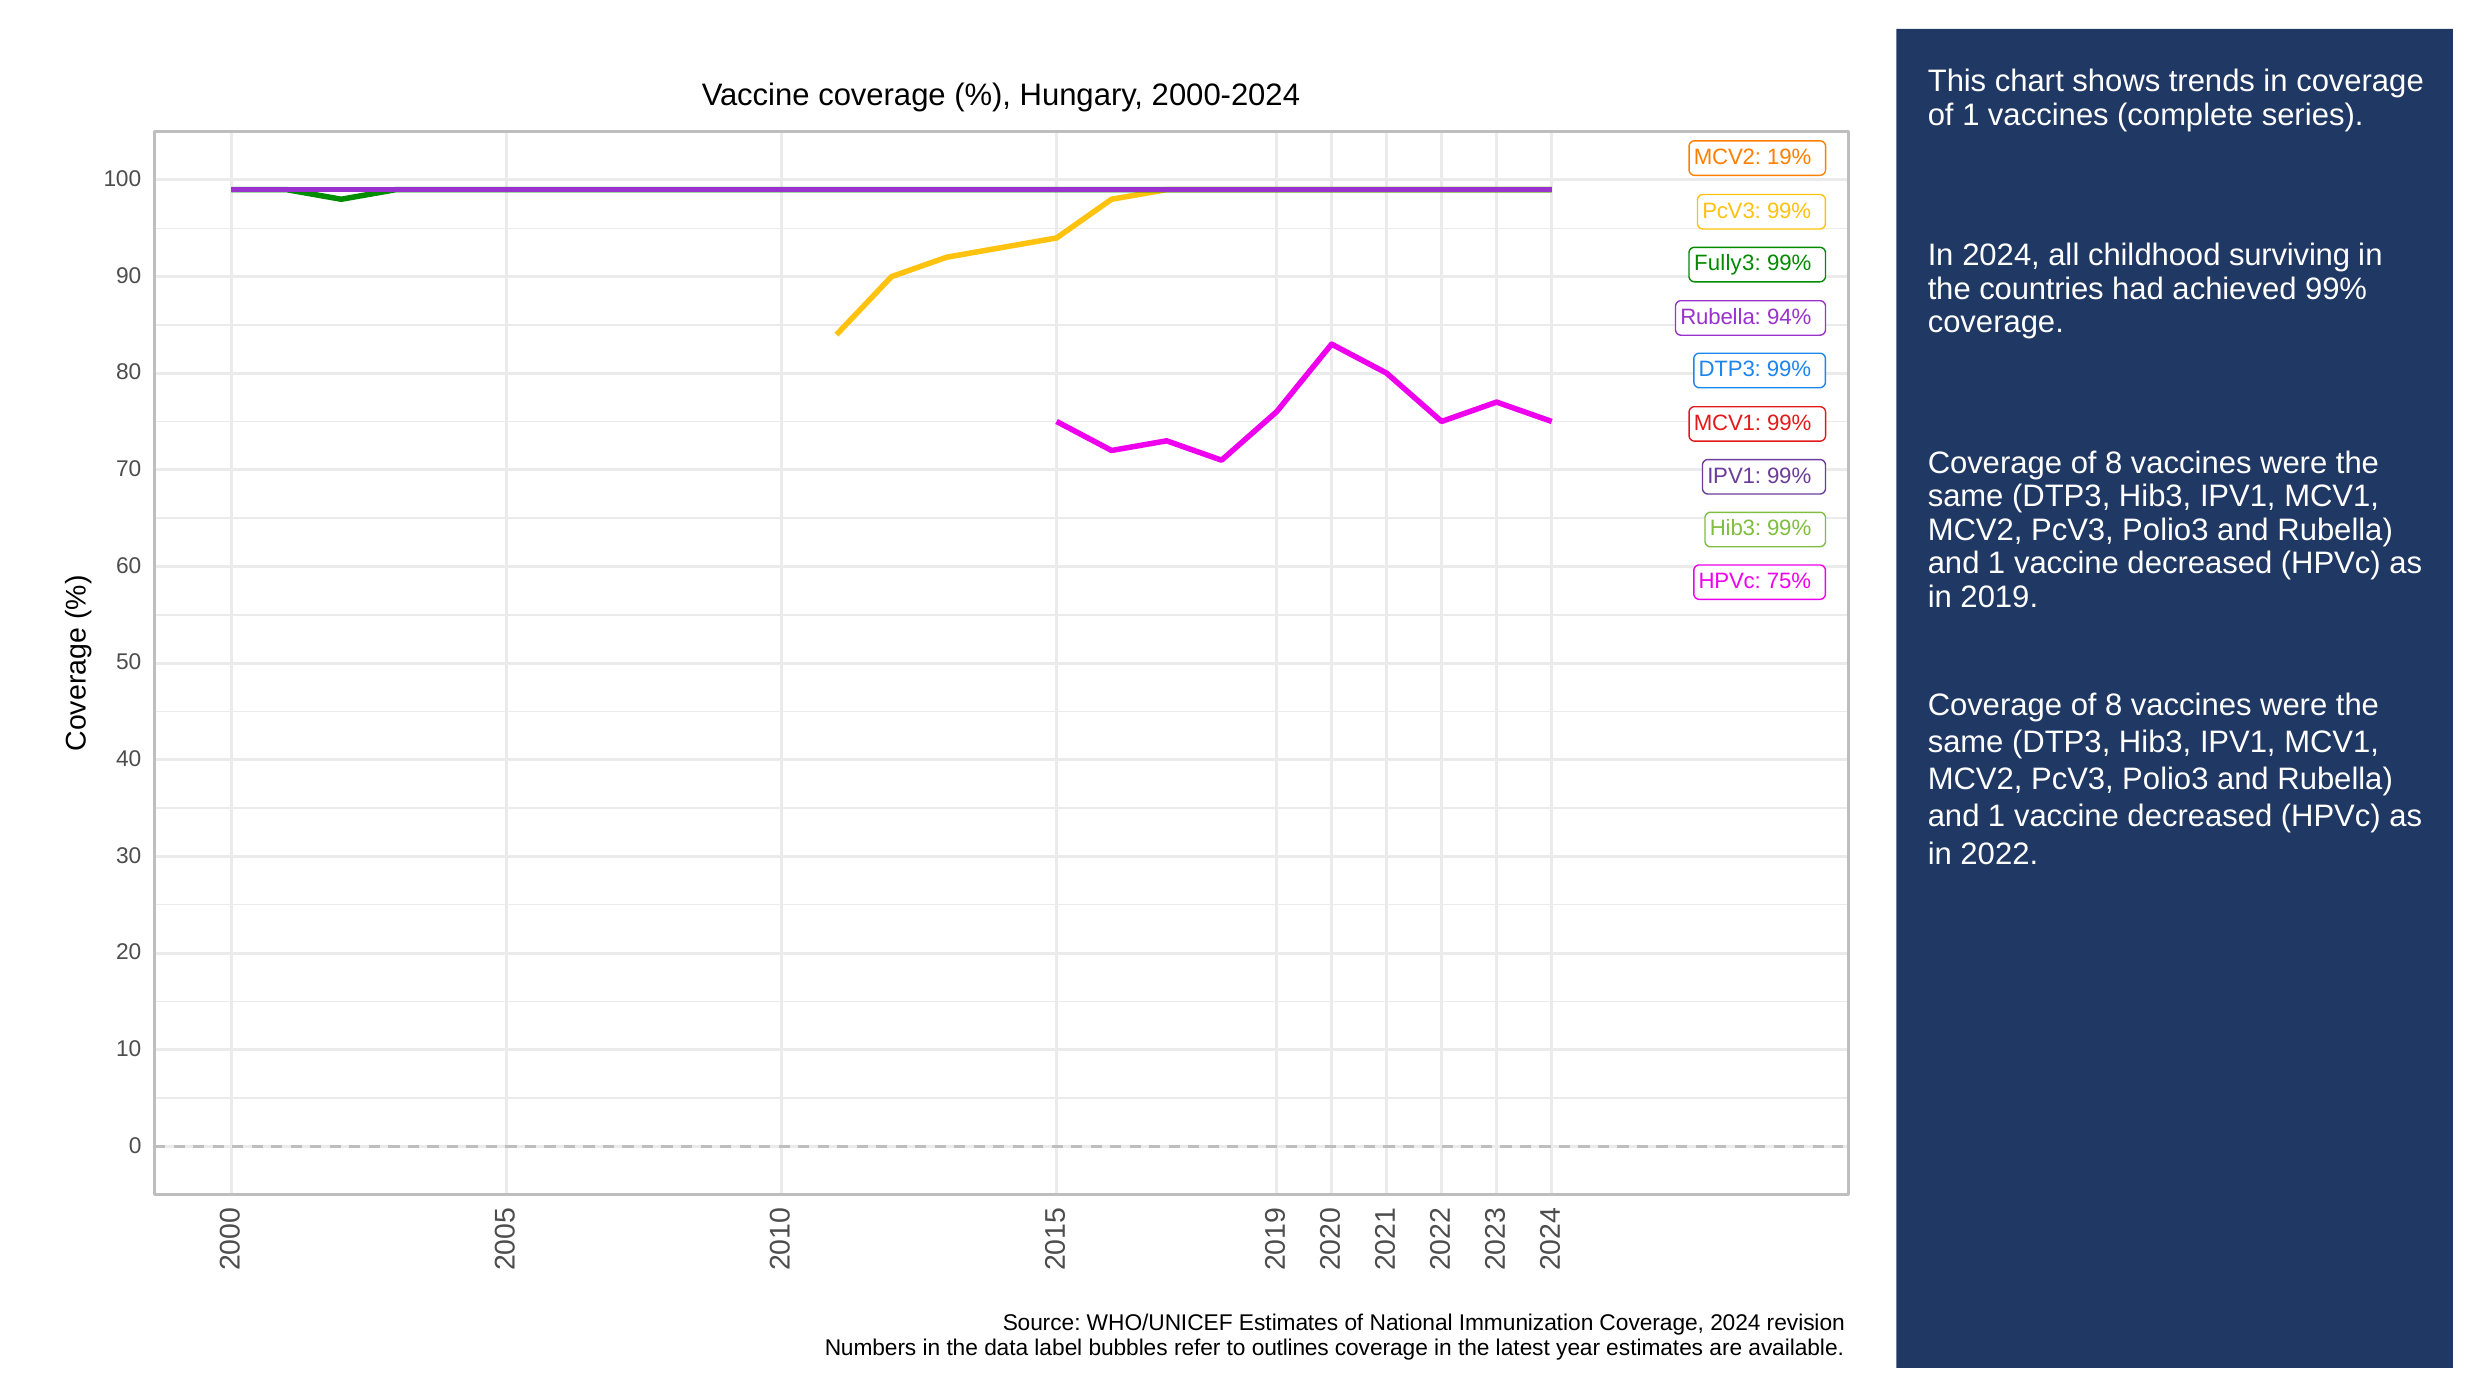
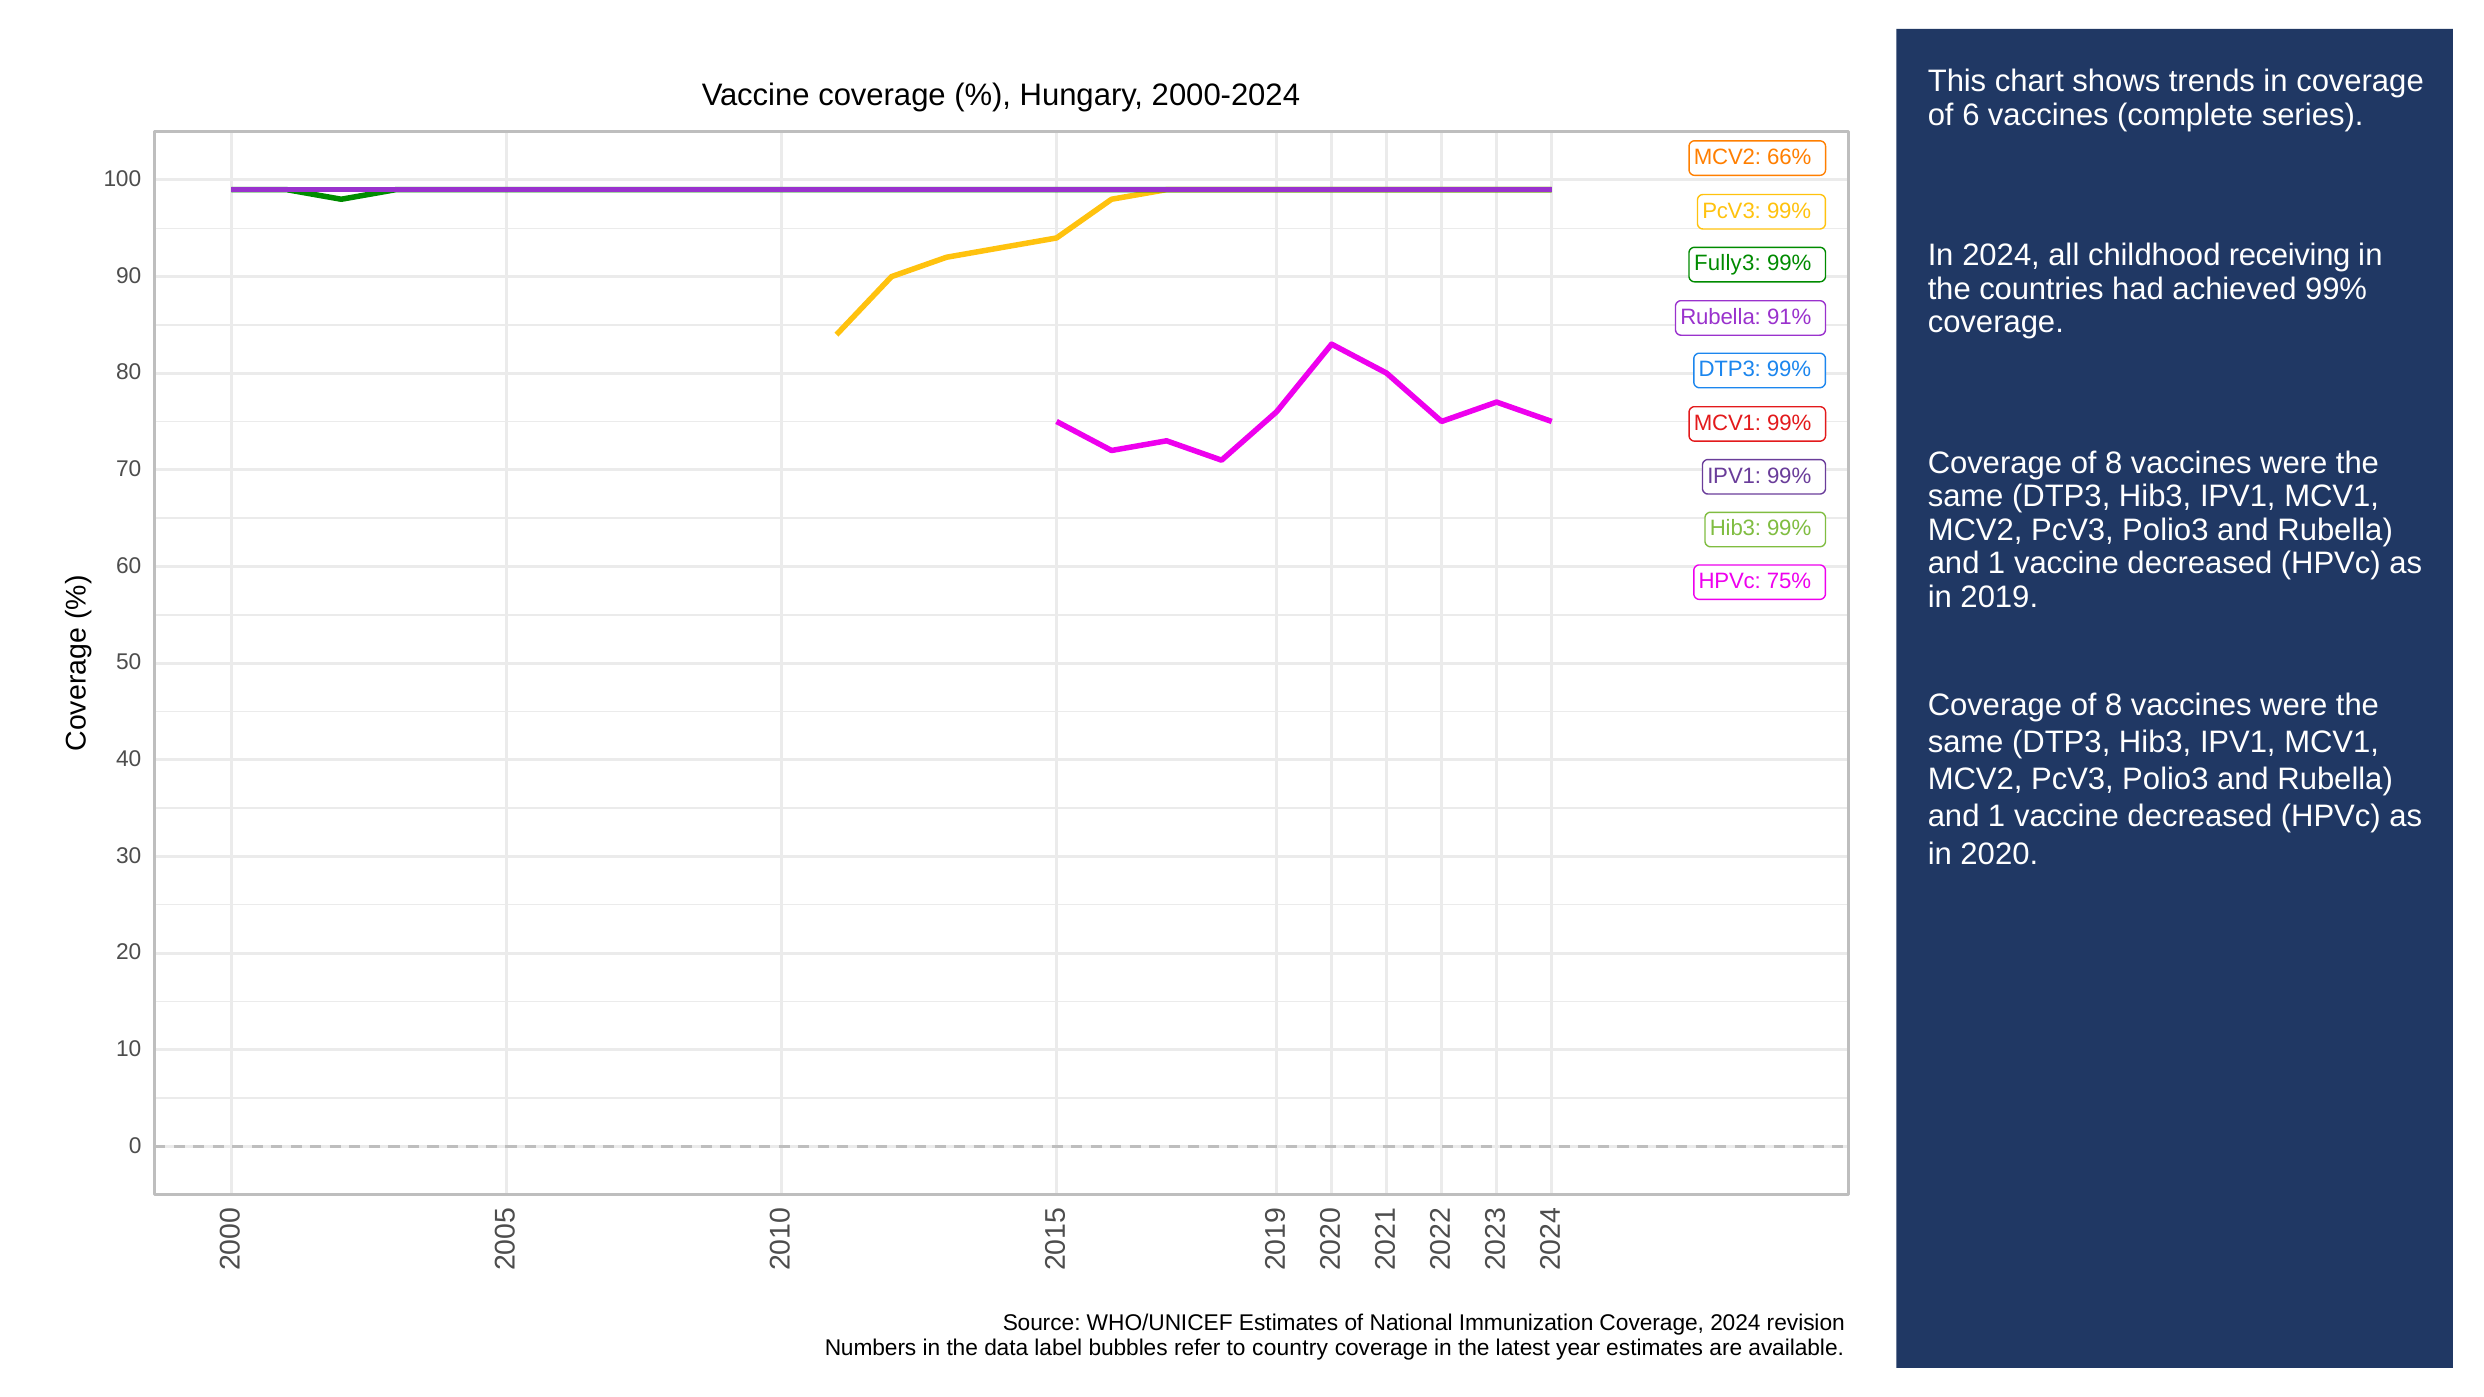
of 1: 1 -> 6 (1971, 115)
19%: 19% -> 66% (1789, 157)
surviving: surviving -> receiving (2290, 256)
94%: 94% -> 91% (1789, 317)
2022: 2022 -> 2020 (1999, 854)
outlines: outlines -> country (1290, 1348)
